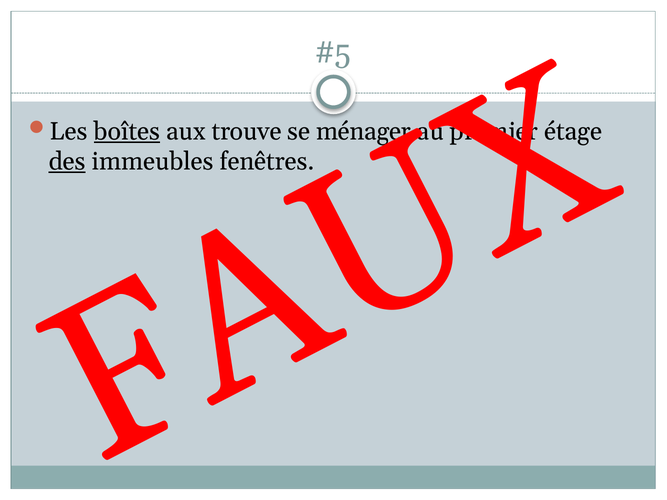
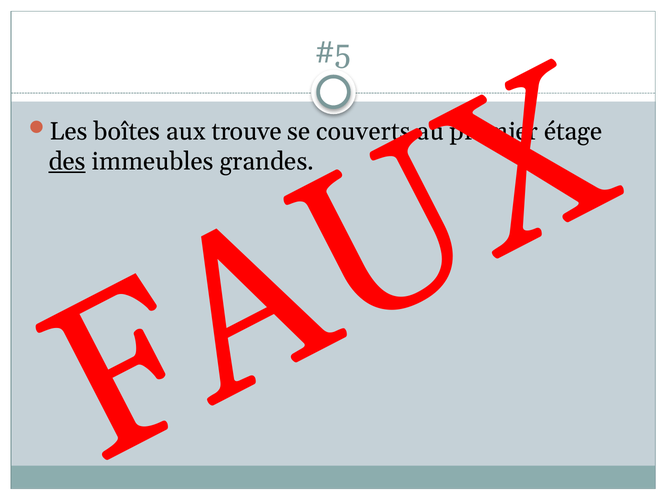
boîtes underline: present -> none (127, 131)
ménager: ménager -> couverts (364, 131)
fenêtres: fenêtres -> grandes (267, 161)
